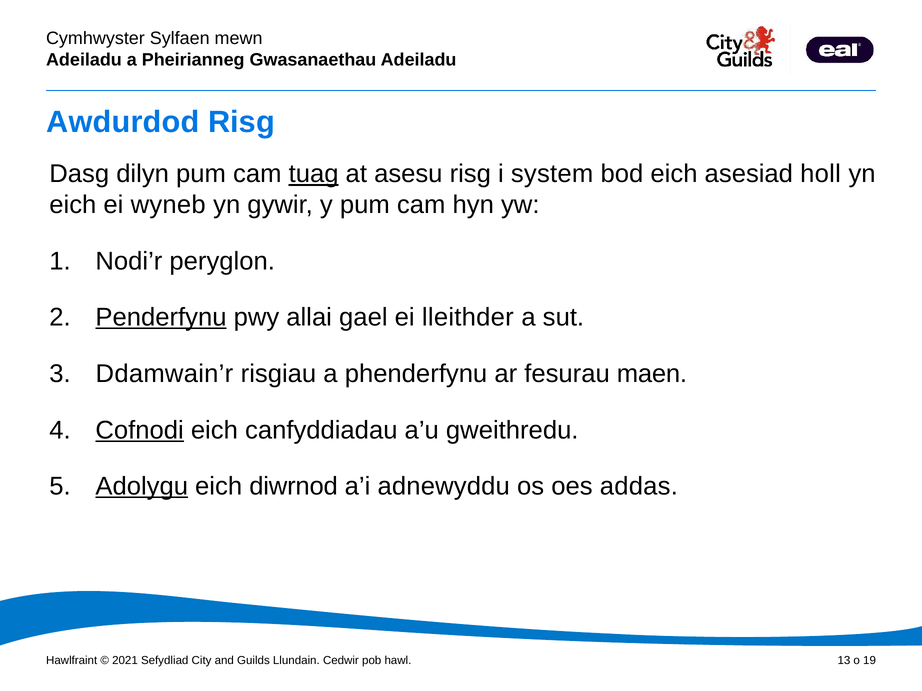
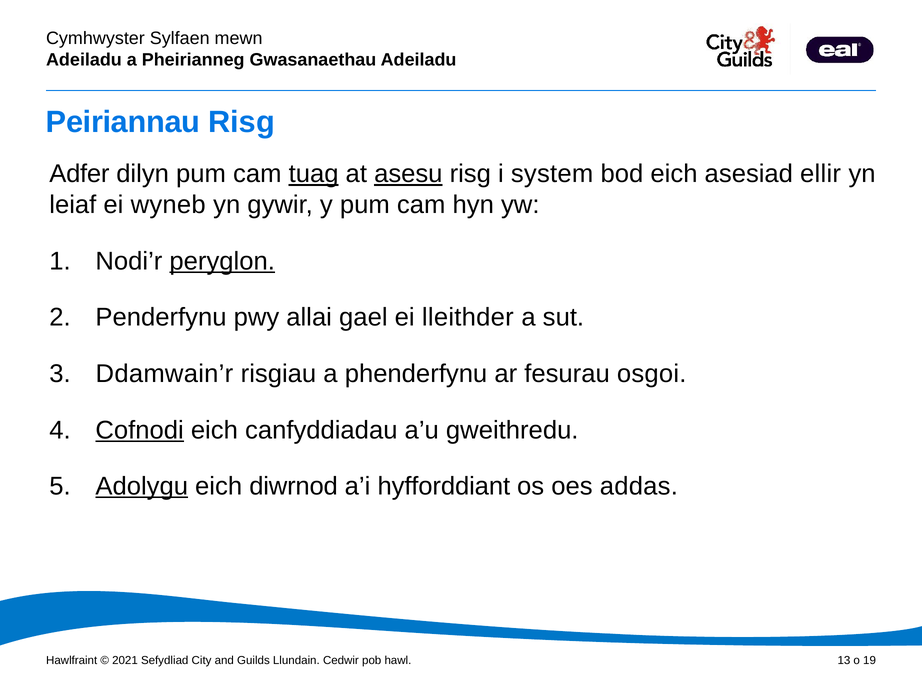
Awdurdod: Awdurdod -> Peiriannau (123, 122)
Dasg: Dasg -> Adfer (79, 174)
asesu underline: none -> present (408, 174)
holl: holl -> ellir (821, 174)
eich: eich -> leiaf (73, 205)
peryglon underline: none -> present (222, 261)
Penderfynu underline: present -> none (161, 318)
maen: maen -> osgoi (652, 374)
adnewyddu: adnewyddu -> hyfforddiant (444, 487)
